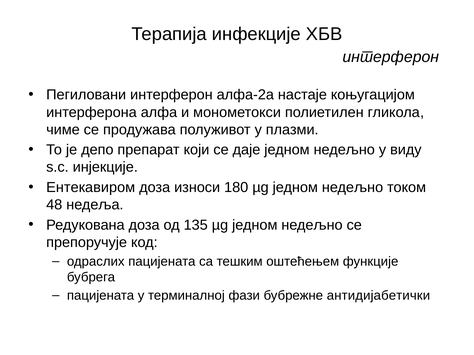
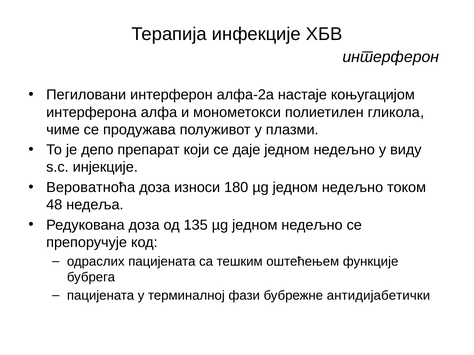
Ентекавиром: Ентекавиром -> Вероватноћа (91, 188)
